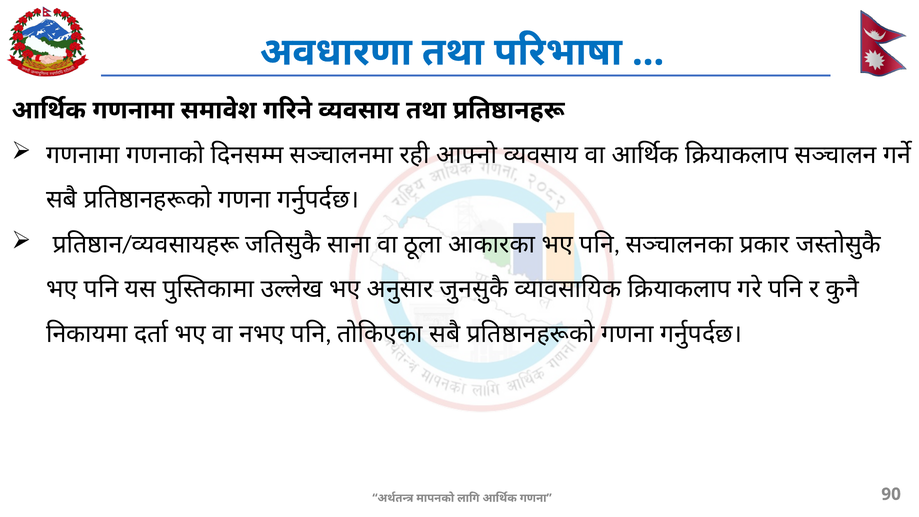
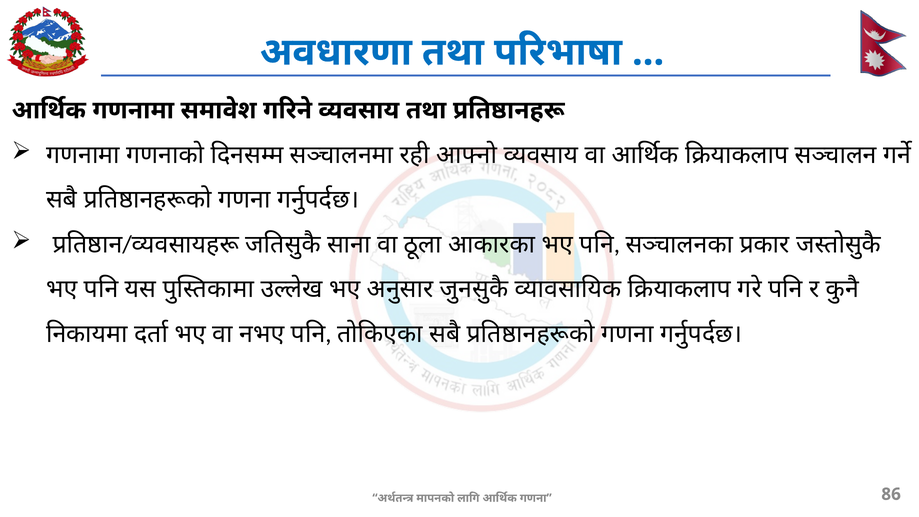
90: 90 -> 86 (891, 494)
